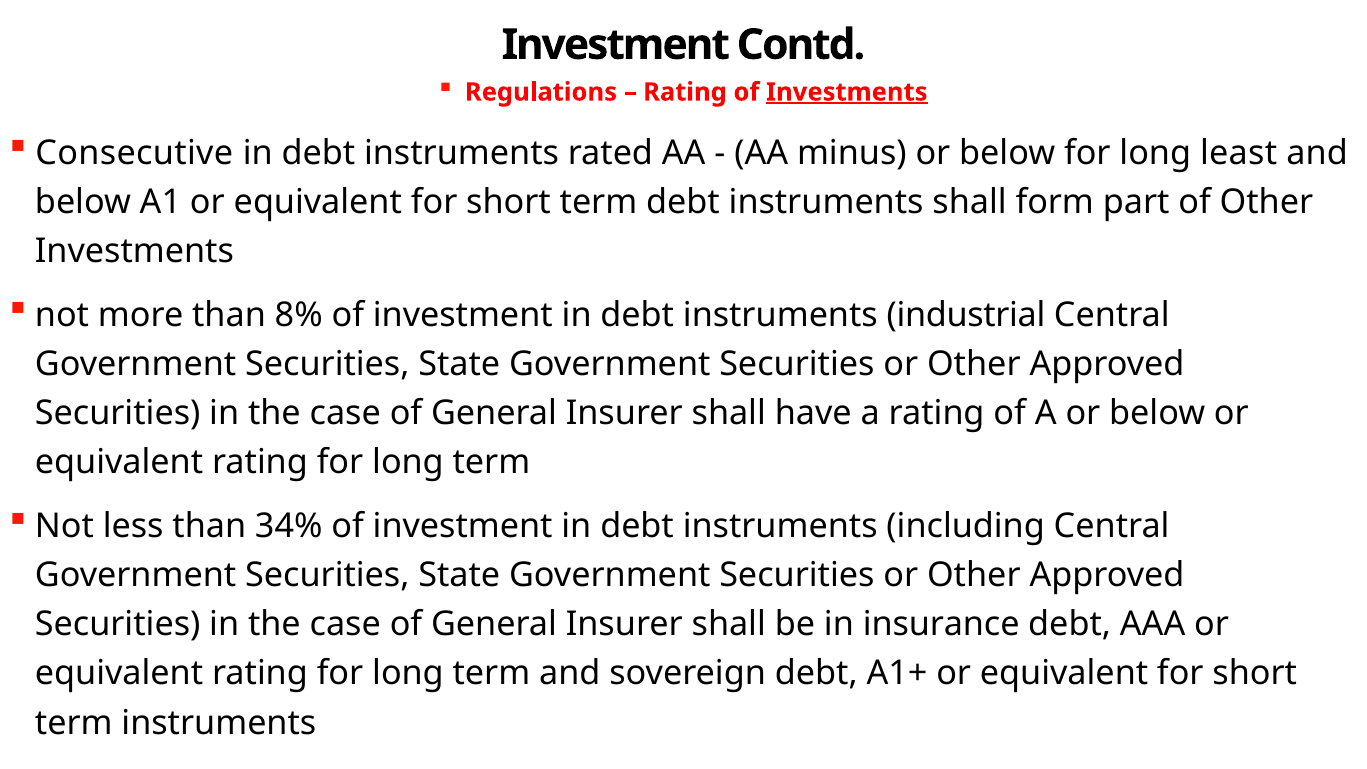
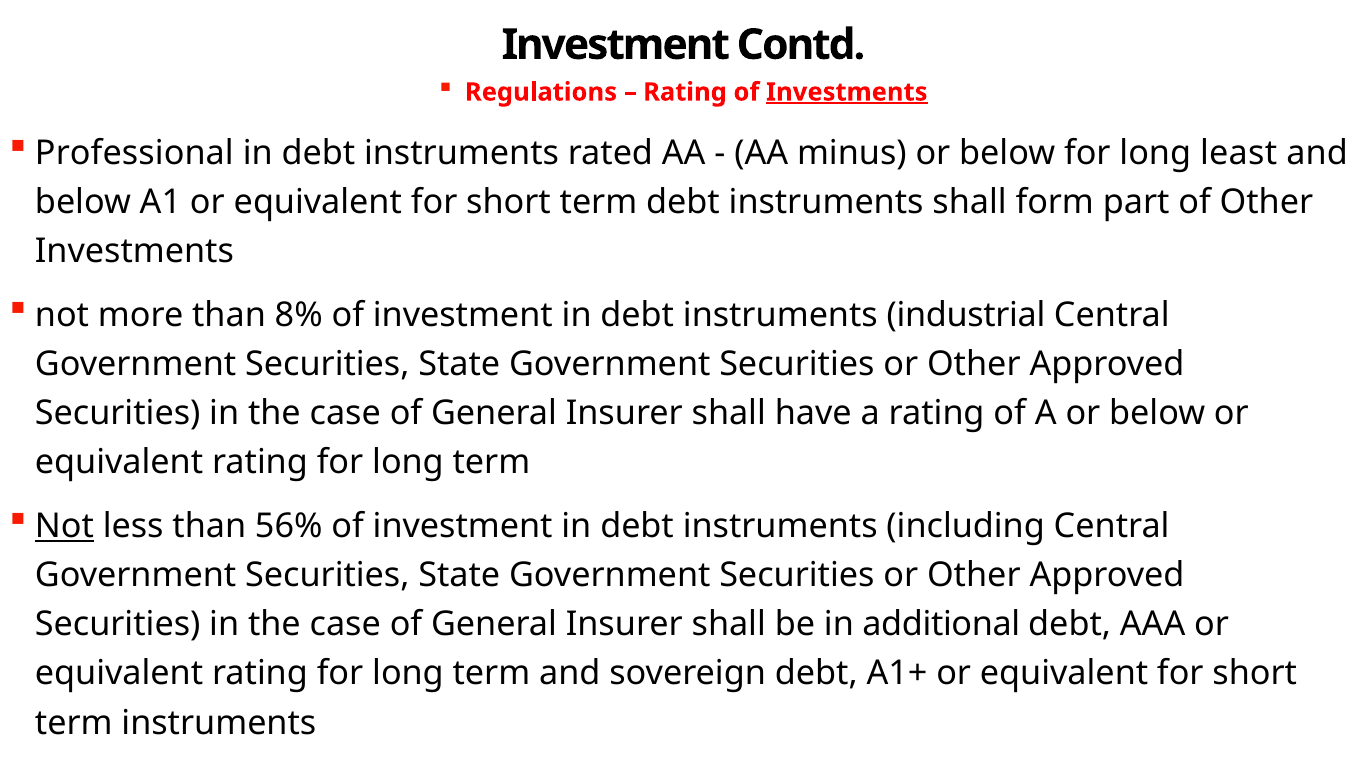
Consecutive: Consecutive -> Professional (134, 153)
Not underline: none -> present (64, 526)
34%: 34% -> 56% (289, 526)
insurance: insurance -> additional (941, 624)
